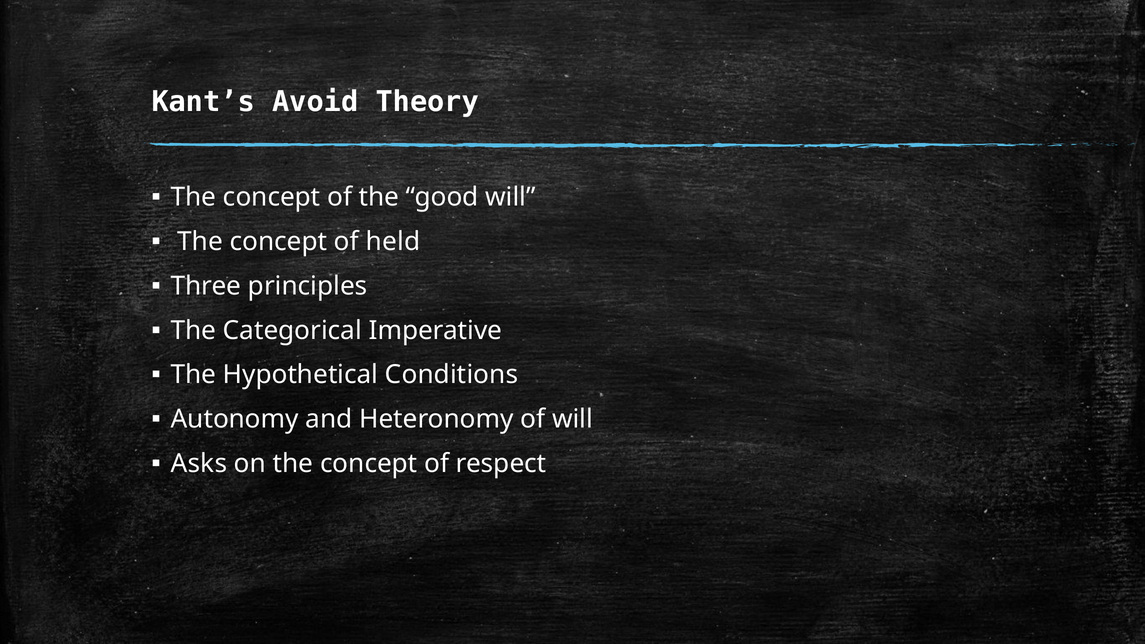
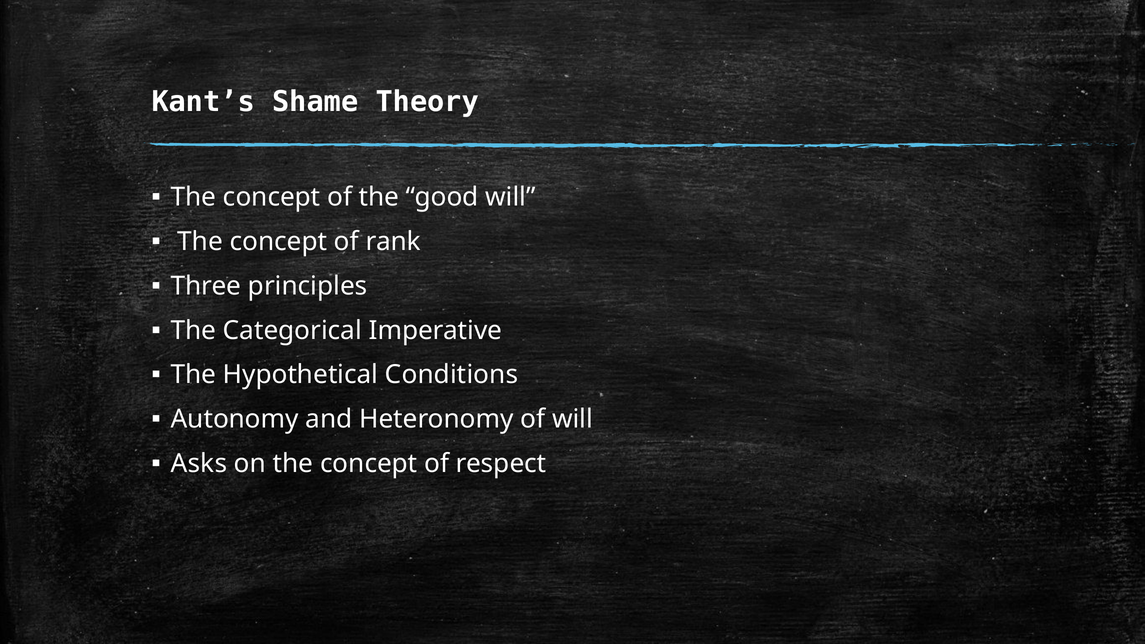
Avoid: Avoid -> Shame (315, 102)
held: held -> rank (393, 242)
